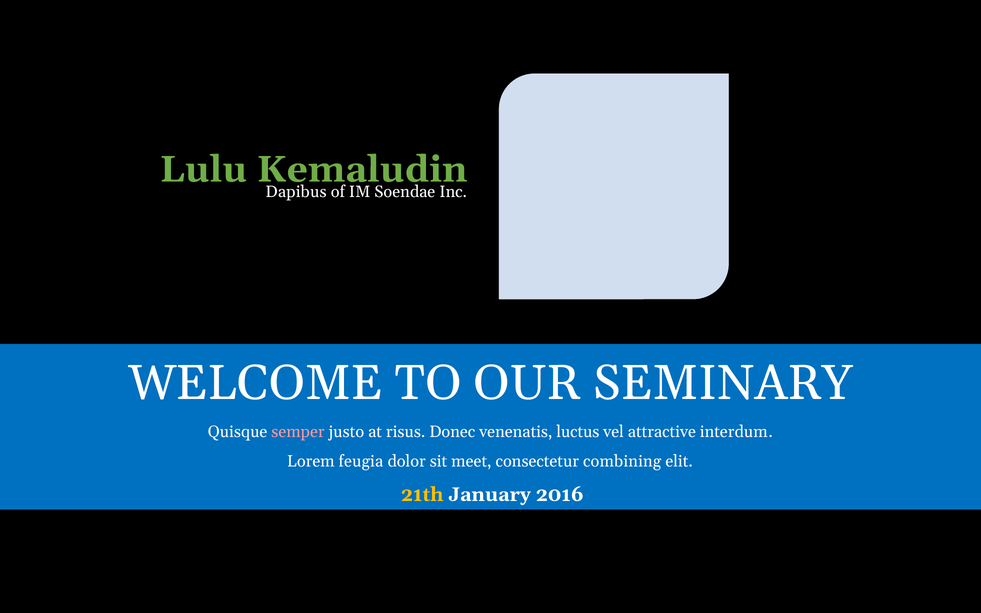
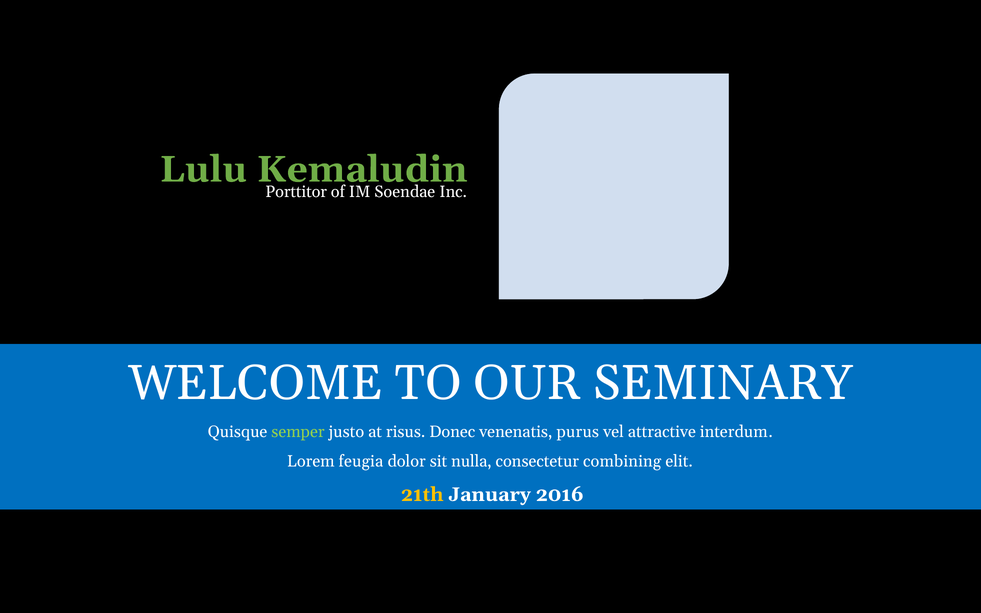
Dapibus: Dapibus -> Porttitor (296, 192)
semper colour: pink -> light green (298, 432)
luctus: luctus -> purus (578, 432)
meet: meet -> nulla (471, 461)
